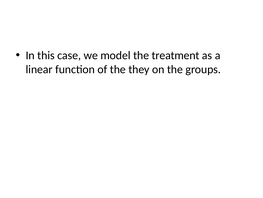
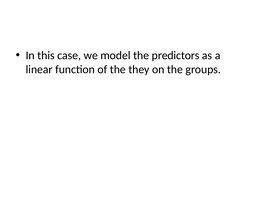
treatment: treatment -> predictors (176, 55)
